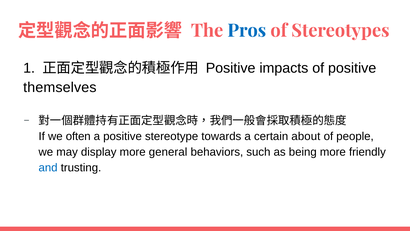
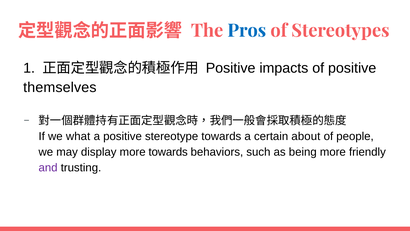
often: often -> what (78, 136)
more general: general -> towards (168, 152)
and colour: blue -> purple (48, 168)
